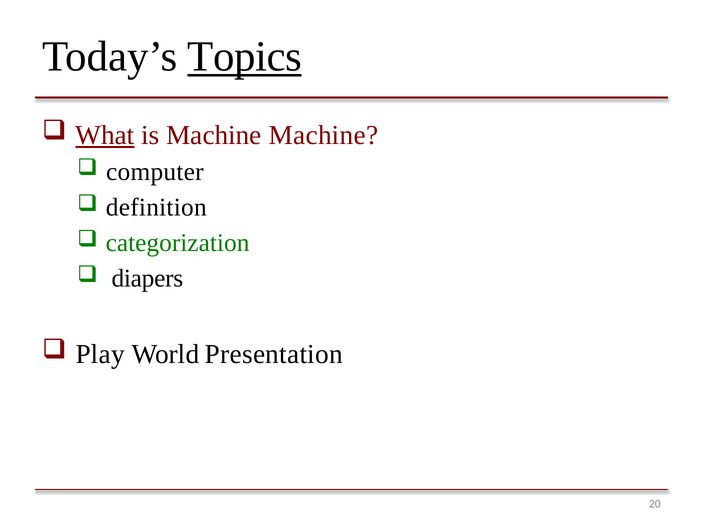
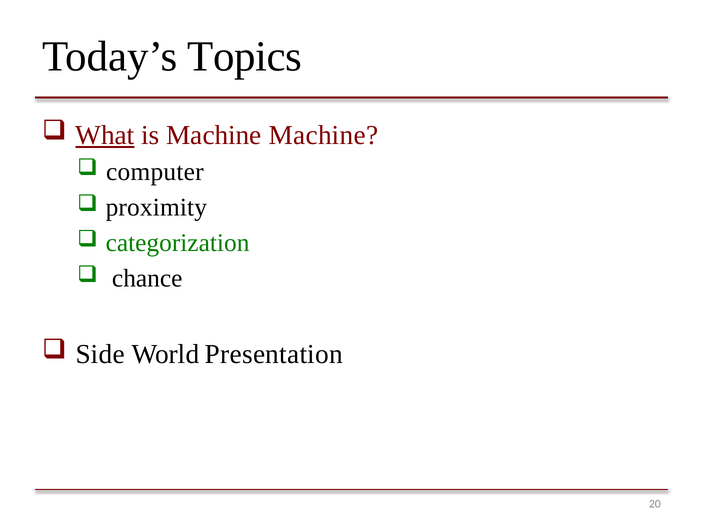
Topics underline: present -> none (245, 57)
definition: definition -> proximity (156, 207)
diapers: diapers -> chance (147, 278)
Play: Play -> Side (100, 354)
